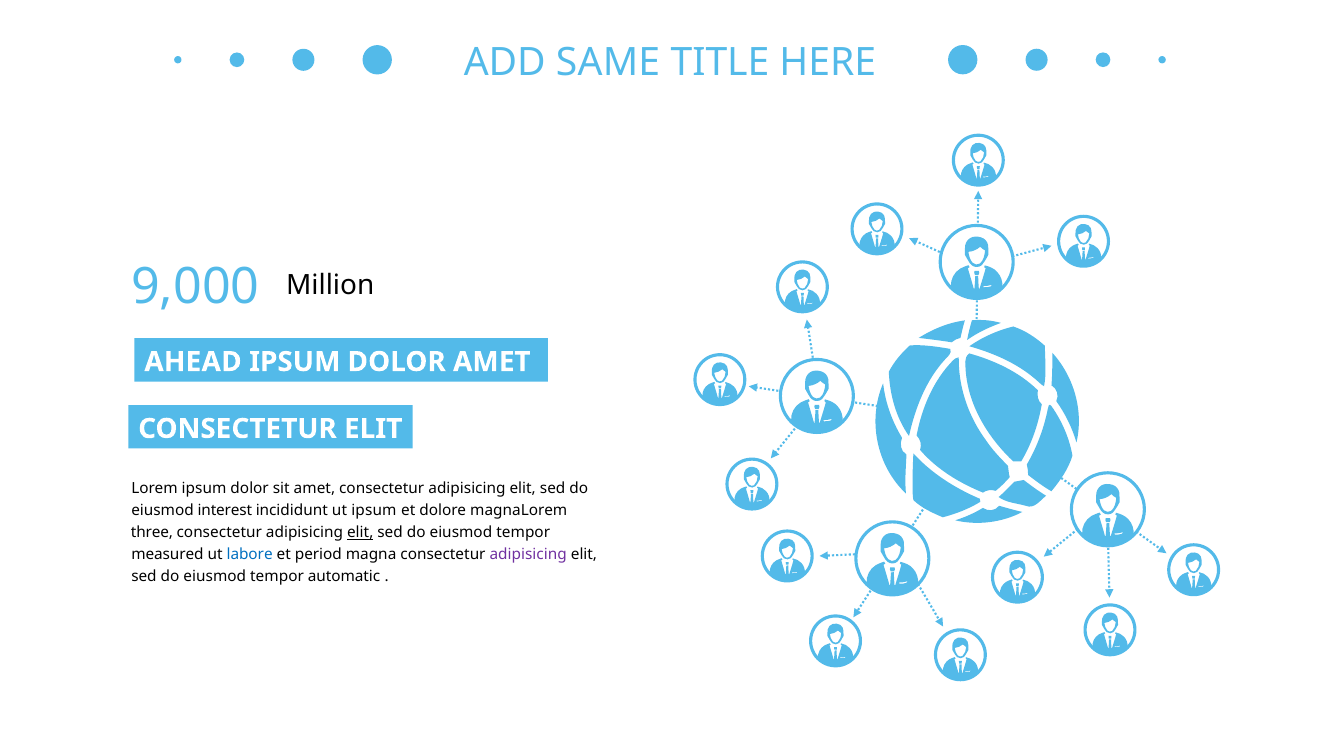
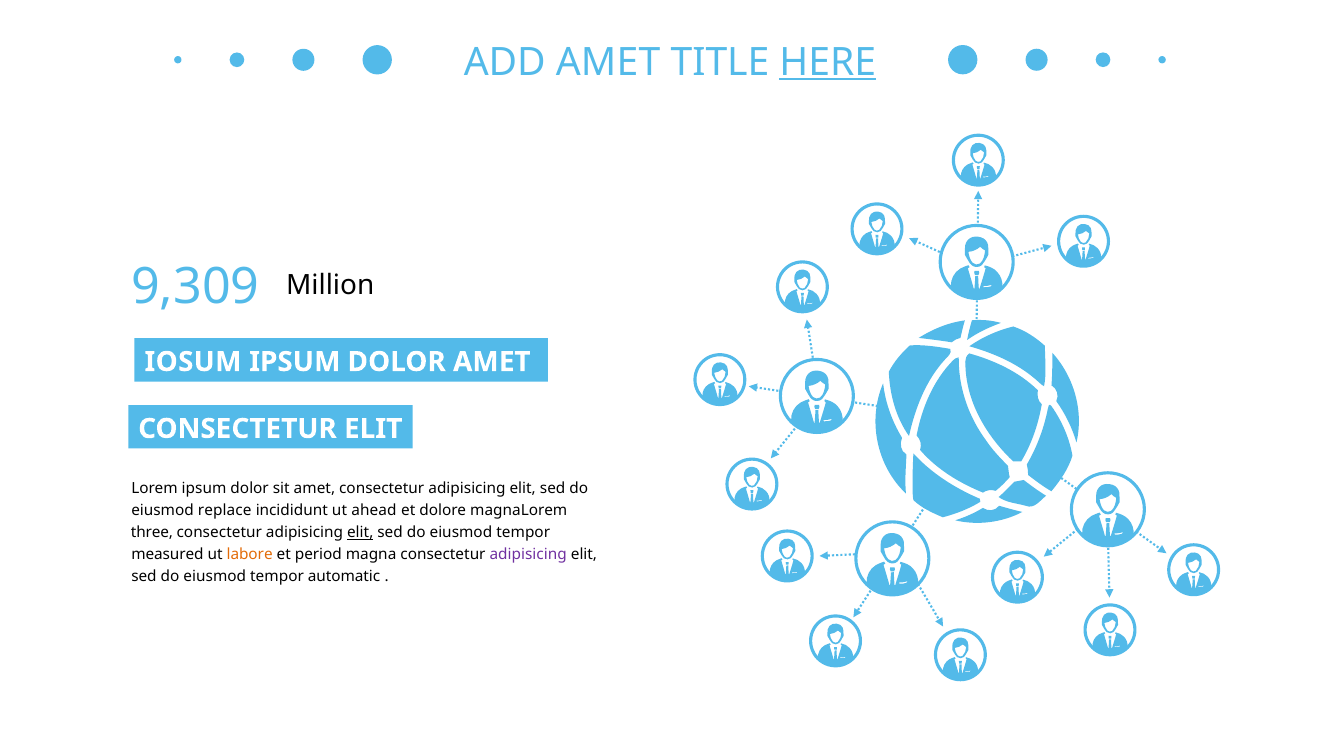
ADD SAME: SAME -> AMET (608, 62)
HERE underline: none -> present (828, 62)
9,000: 9,000 -> 9,309 (195, 287)
AHEAD: AHEAD -> IOSUM (193, 362)
interest: interest -> replace (225, 510)
ut ipsum: ipsum -> ahead (374, 510)
labore colour: blue -> orange (250, 555)
